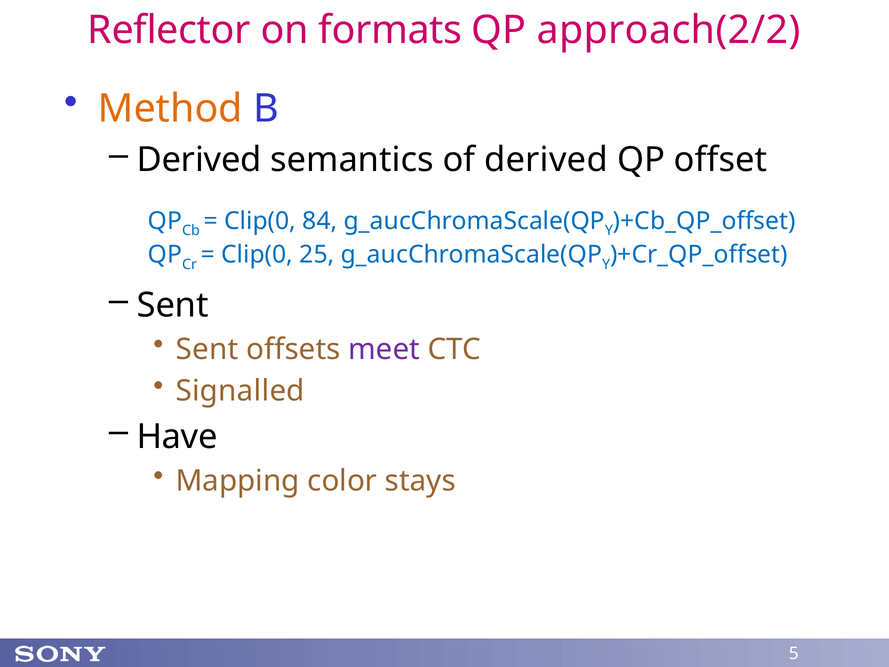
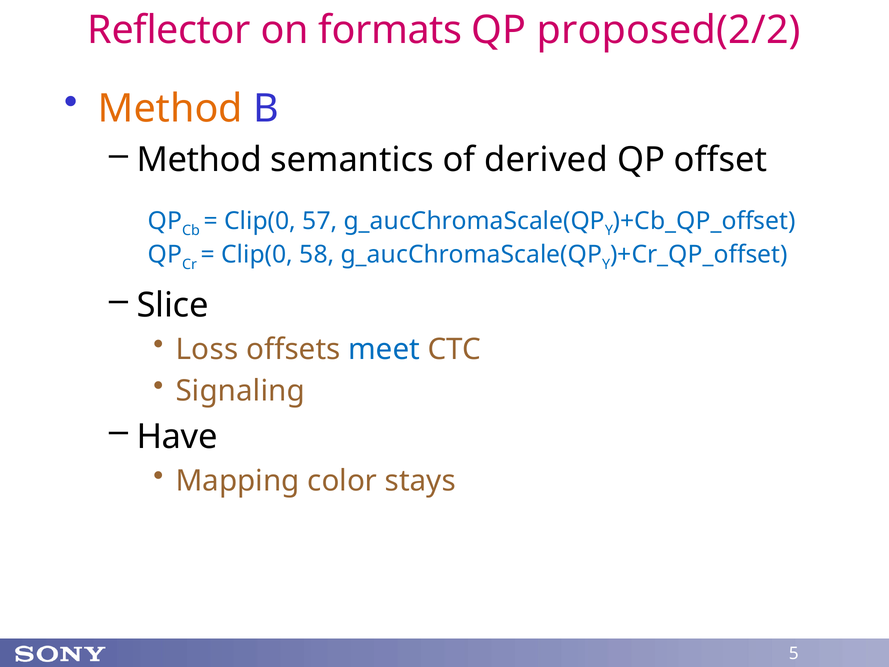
approach(2/2: approach(2/2 -> proposed(2/2 (669, 30)
Derived: Derived -> Method (199, 160)
84: 84 -> 57 (320, 221)
25: 25 -> 58 (317, 255)
Sent: Sent -> Slice (173, 305)
Sent: Sent -> Loss (207, 349)
meet colour: purple -> blue (384, 349)
Signalled: Signalled -> Signaling (240, 391)
